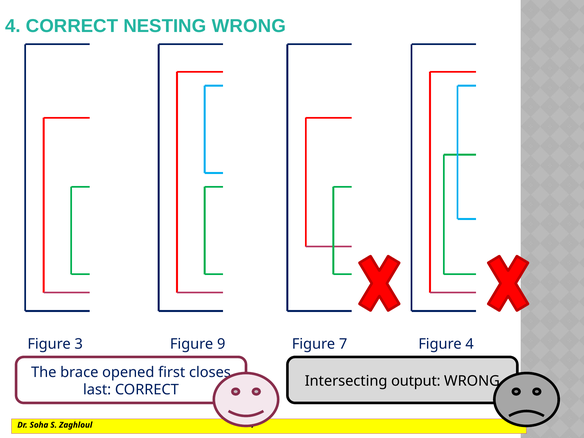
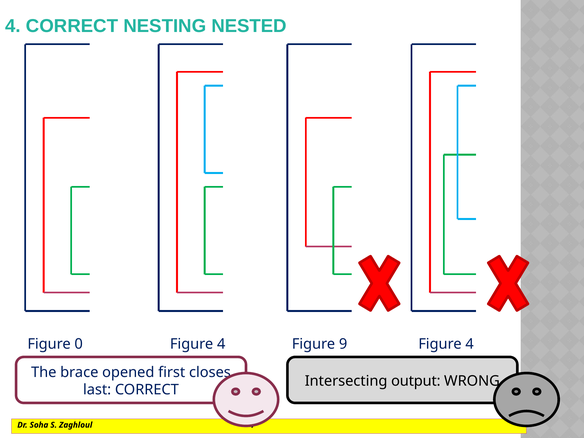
NESTING WRONG: WRONG -> NESTED (249, 26)
3: 3 -> 0 (79, 344)
9: 9 -> 4 (221, 344)
Figure 7: 7 -> 9 (343, 344)
